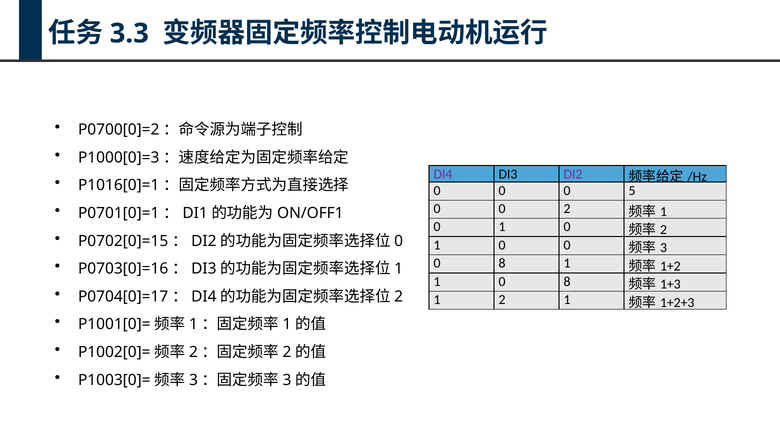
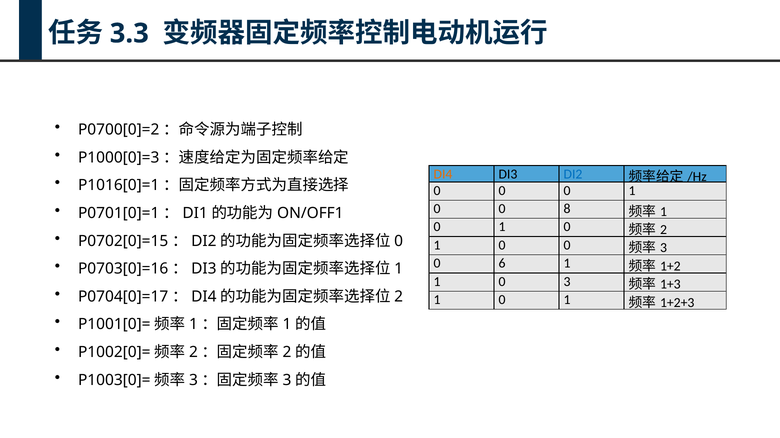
DI4 colour: purple -> orange (443, 174)
DI2 colour: purple -> blue (573, 174)
0 0 5: 5 -> 1 (632, 191)
0 2: 2 -> 8 (567, 209)
8: 8 -> 6 (502, 264)
1 0 8: 8 -> 3 (567, 282)
2: 2 -> 0 (502, 300)
